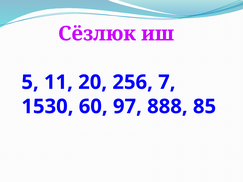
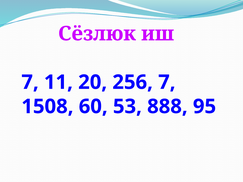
5: 5 -> 7 (30, 82)
1530: 1530 -> 1508 (47, 107)
97: 97 -> 53 (127, 107)
85: 85 -> 95 (205, 107)
